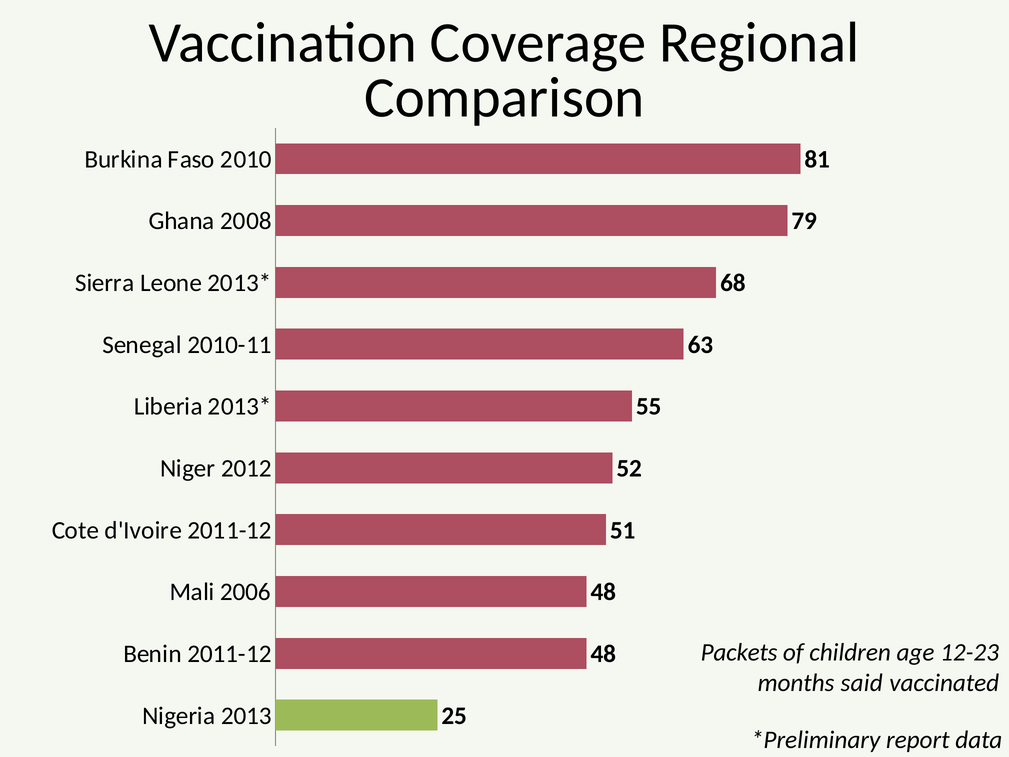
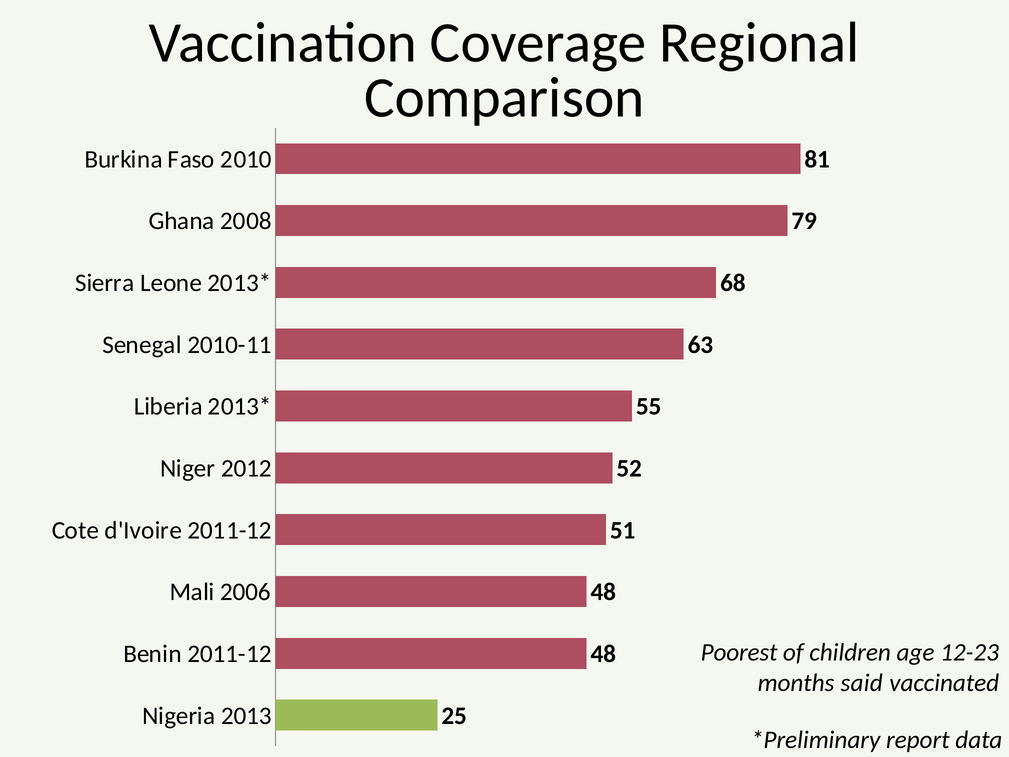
Packets: Packets -> Poorest (739, 652)
